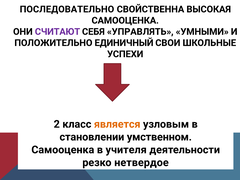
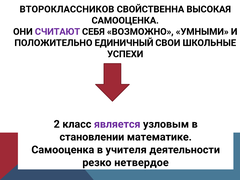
ПОСЛЕДОВАТЕЛЬНО: ПОСЛЕДОВАТЕЛЬНО -> ВТОРОКЛАССНИКОВ (67, 9)
УПРАВЛЯТЬ: УПРАВЛЯТЬ -> ВОЗМОЖНО (140, 32)
является colour: orange -> purple (117, 124)
умственном: умственном -> математике (159, 137)
